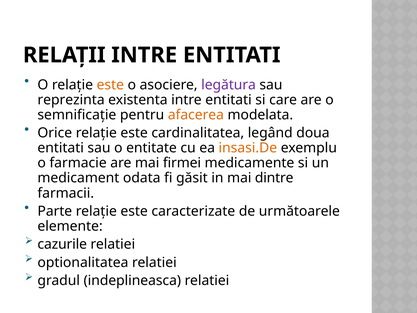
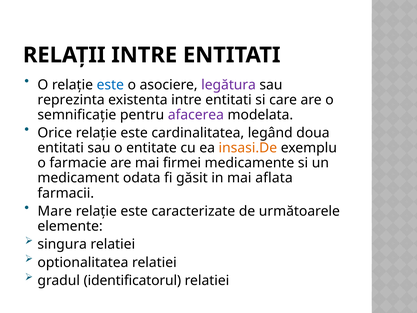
este colour: orange -> blue (110, 85)
afacerea colour: orange -> purple (196, 115)
dintre: dintre -> aflata (274, 178)
Parte: Parte -> Mare (55, 211)
cazurile: cazurile -> singura (62, 244)
indeplineasca: indeplineasca -> identificatorul (132, 280)
